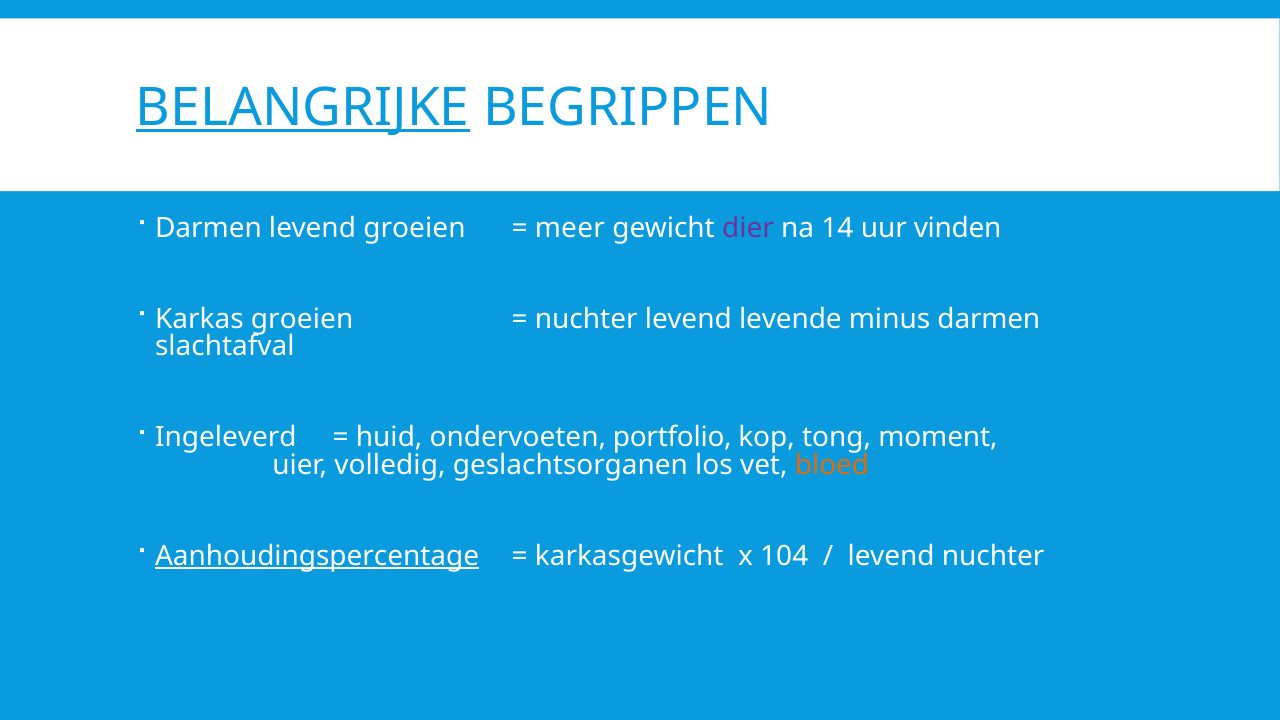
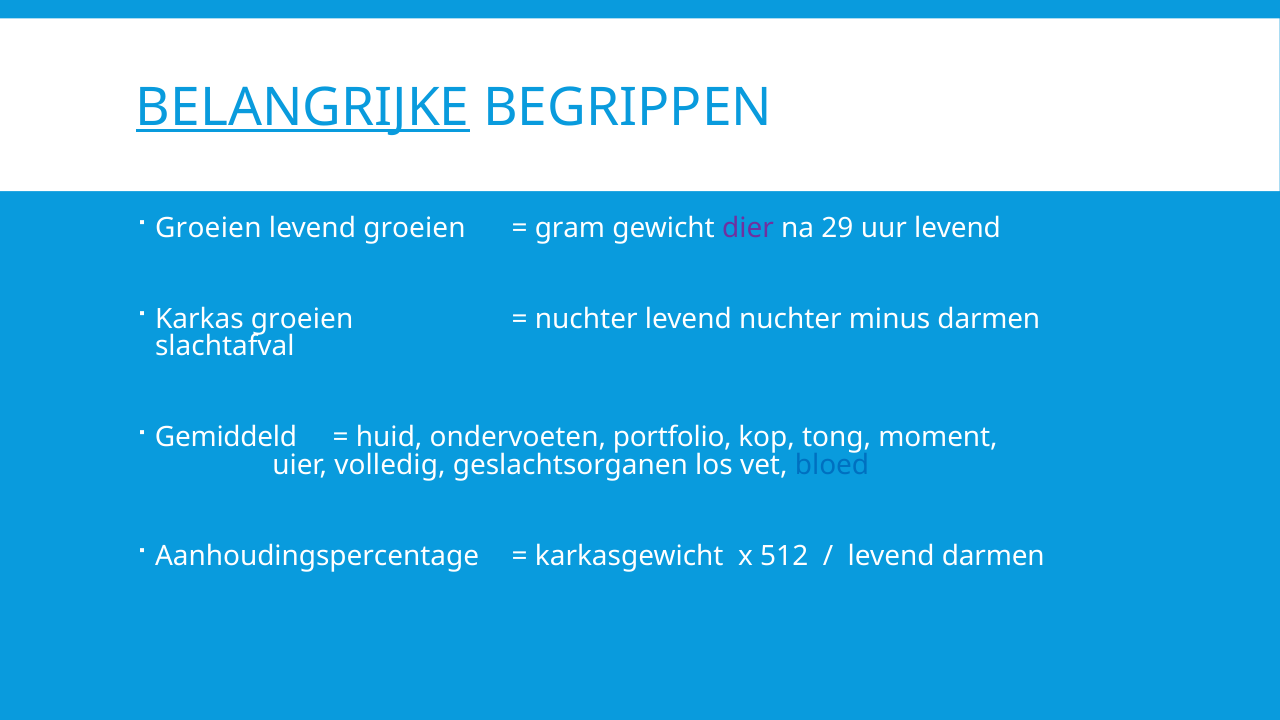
Darmen: Darmen -> Groeien (208, 229)
meer: meer -> gram (570, 229)
14: 14 -> 29 (837, 229)
uur vinden: vinden -> levend (958, 229)
levend levende: levende -> nuchter (790, 319)
Ingeleverd: Ingeleverd -> Gemiddeld (226, 438)
bloed colour: orange -> blue (832, 465)
Aanhoudingspercentage underline: present -> none (317, 556)
104: 104 -> 512 (784, 556)
levend nuchter: nuchter -> darmen (993, 556)
